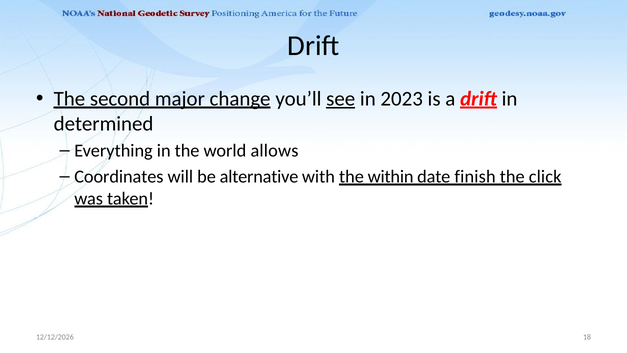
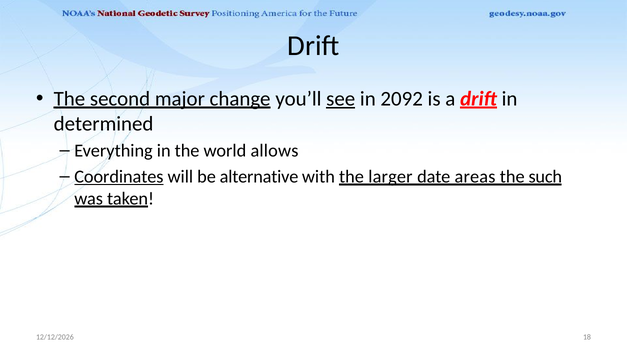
2023: 2023 -> 2092 (402, 99)
Coordinates underline: none -> present (119, 176)
within: within -> larger (390, 176)
finish: finish -> areas (475, 176)
click: click -> such (545, 176)
